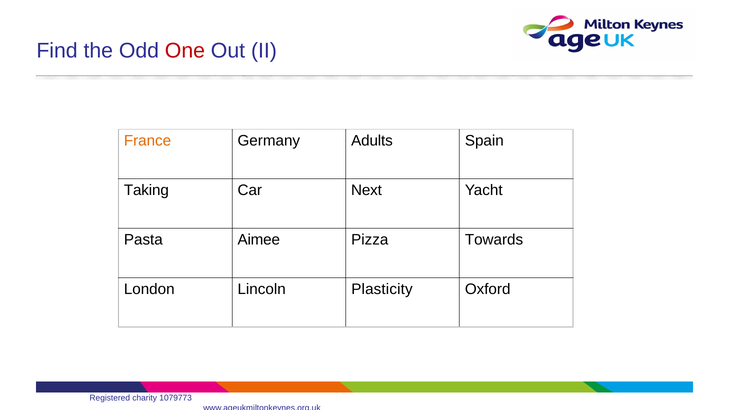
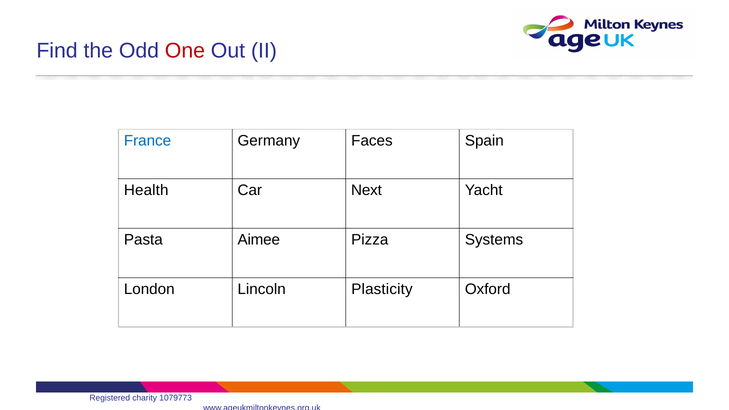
France colour: orange -> blue (148, 141)
Adults: Adults -> Faces (372, 141)
Taking: Taking -> Health (146, 190)
Towards: Towards -> Systems (494, 240)
